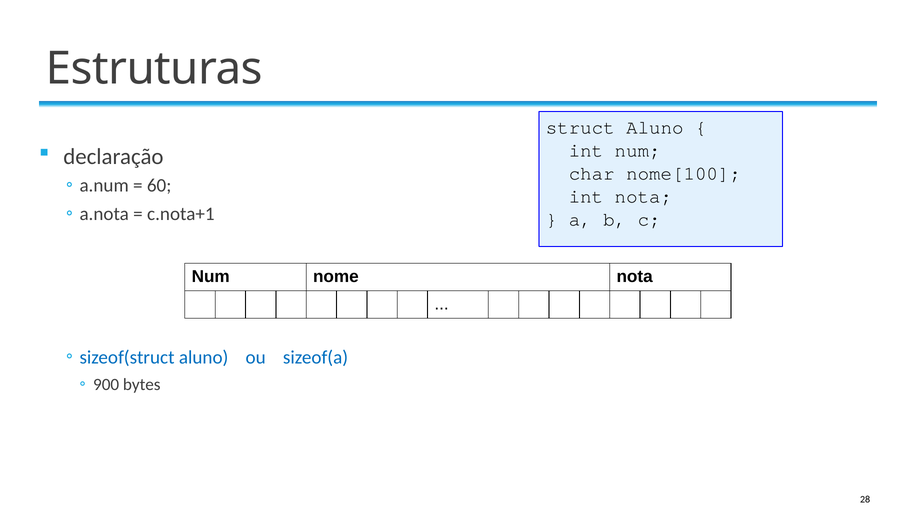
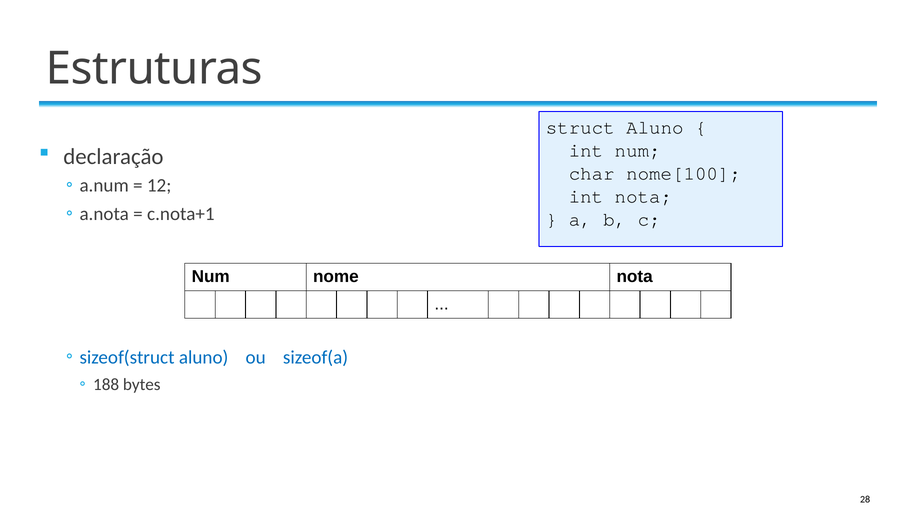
60: 60 -> 12 (159, 186)
900: 900 -> 188 (106, 385)
